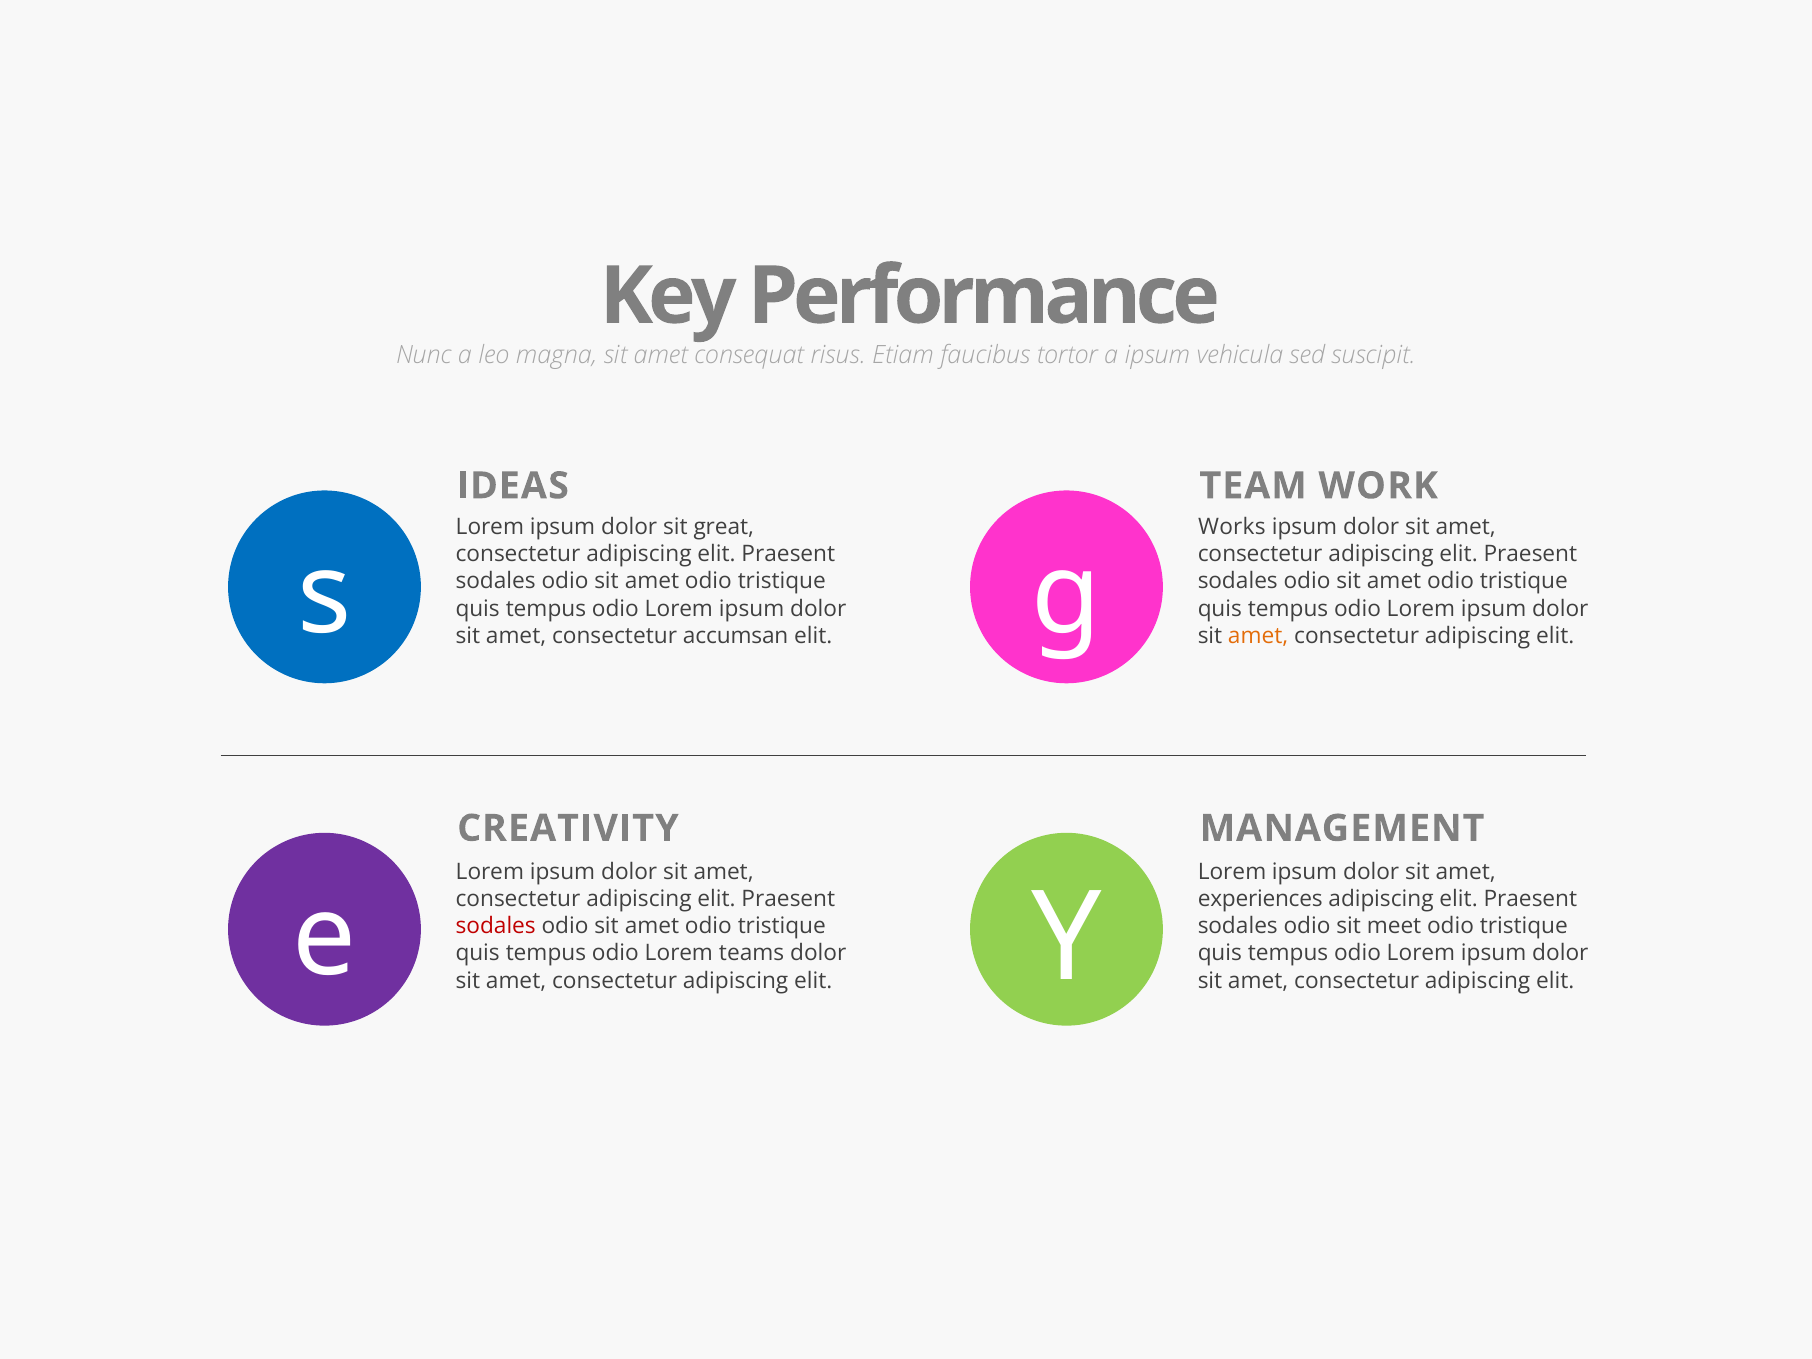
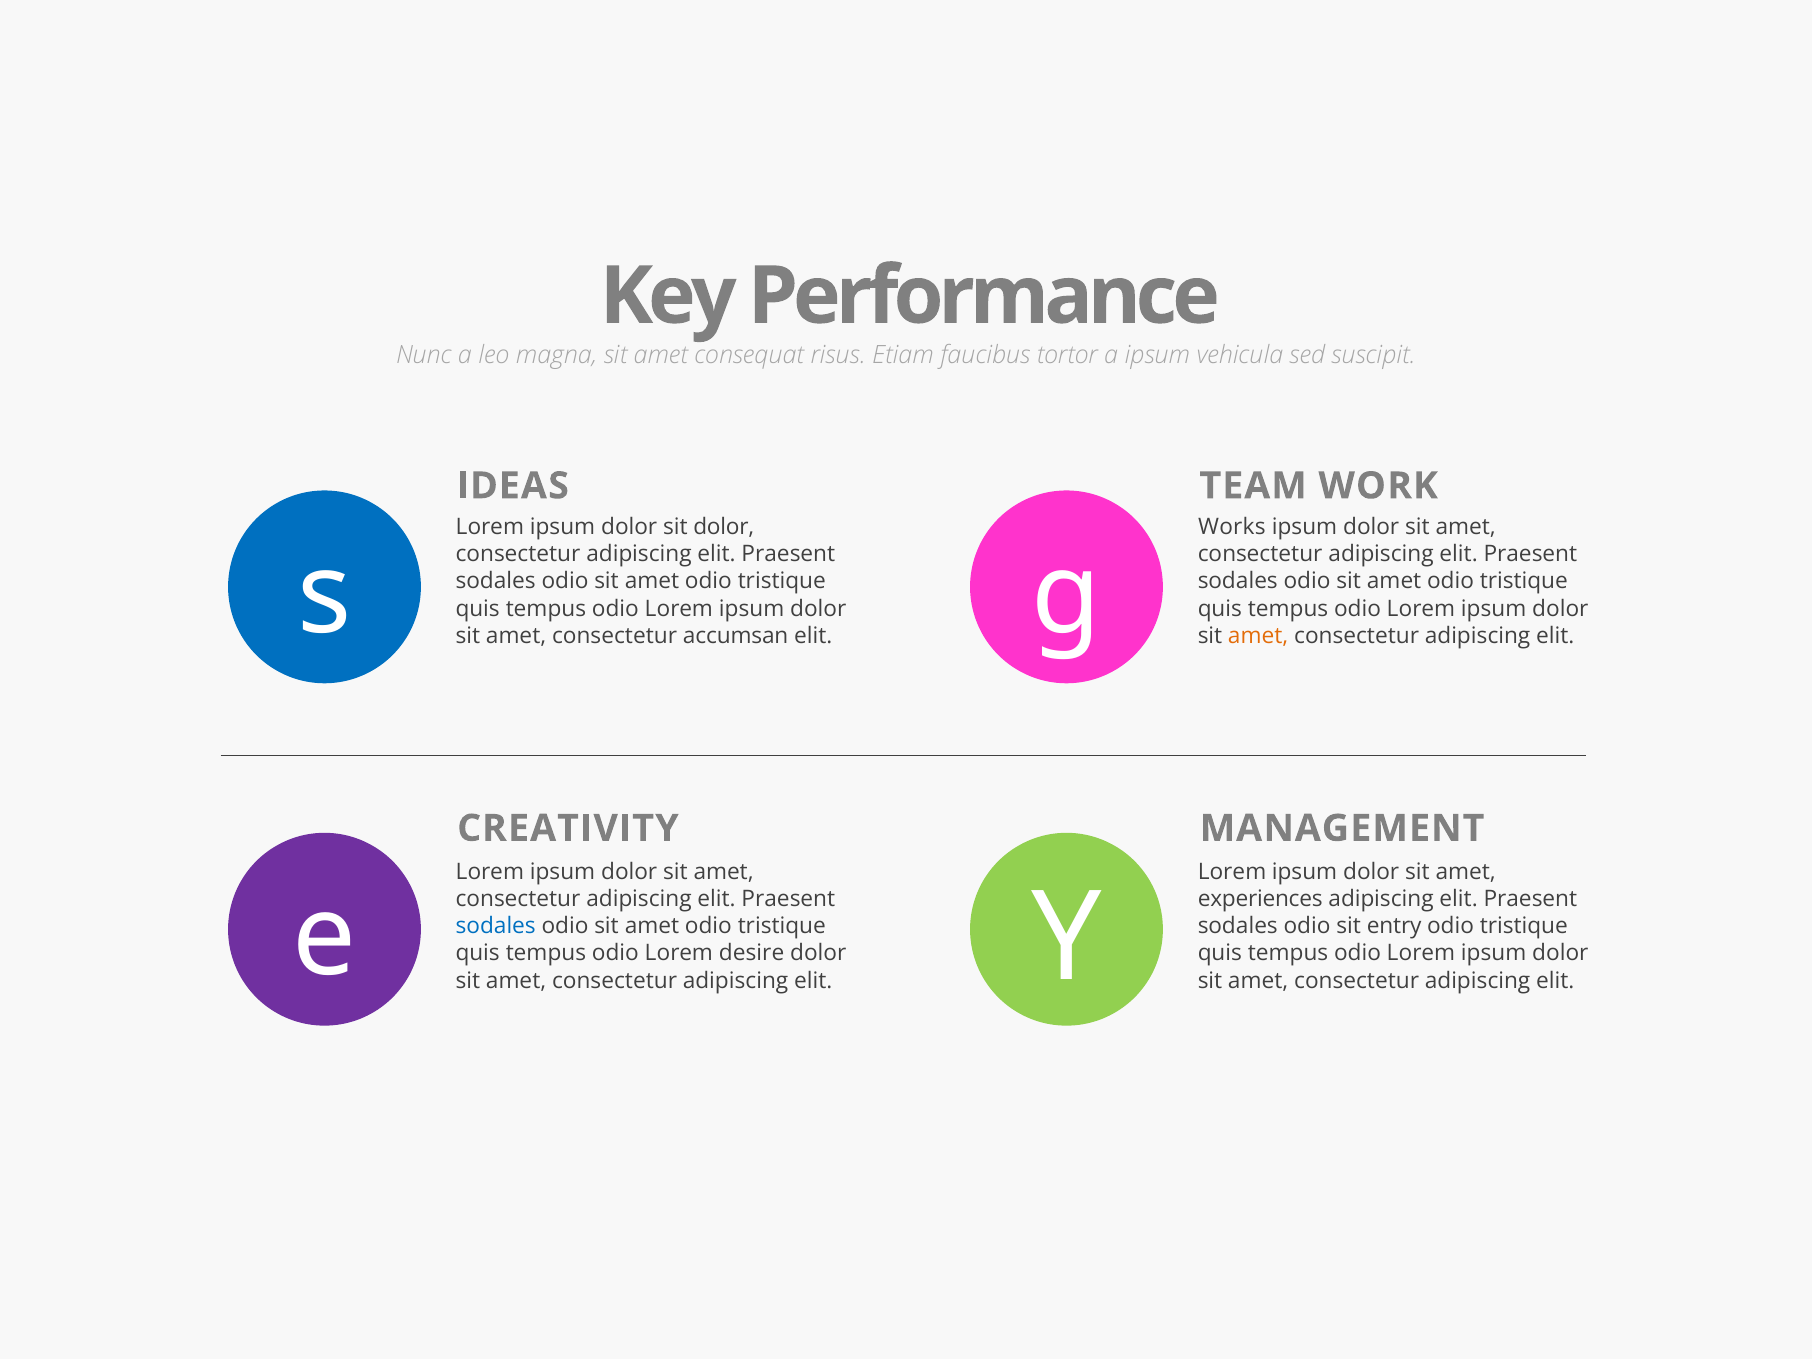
sit great: great -> dolor (724, 527)
sodales colour: red -> blue (496, 926)
meet: meet -> entry (1394, 926)
teams: teams -> desire (752, 953)
